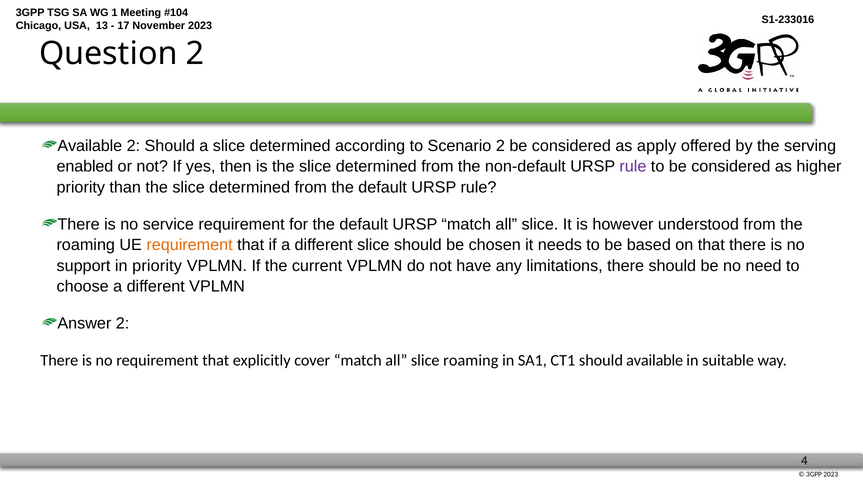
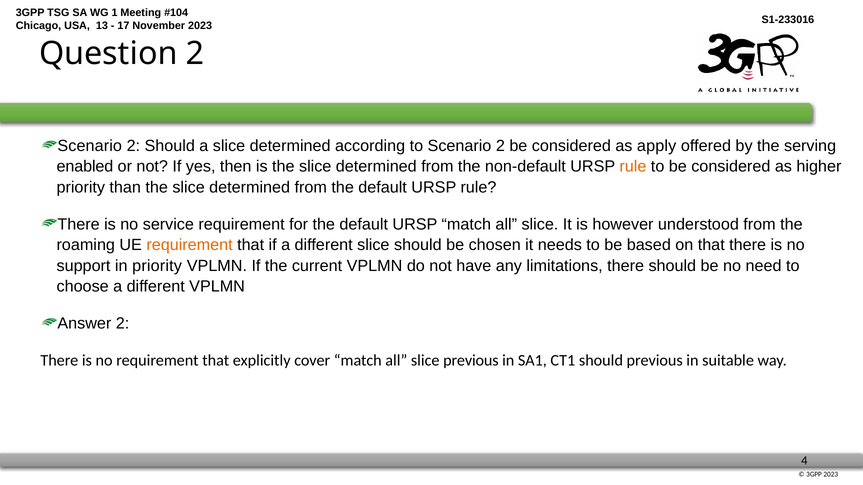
Available: Available -> Scenario (90, 146)
rule colour: purple -> orange (633, 167)
slice roaming: roaming -> previous (471, 361)
should available: available -> previous (655, 361)
